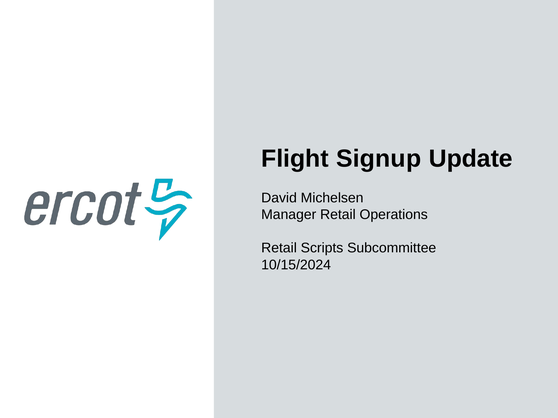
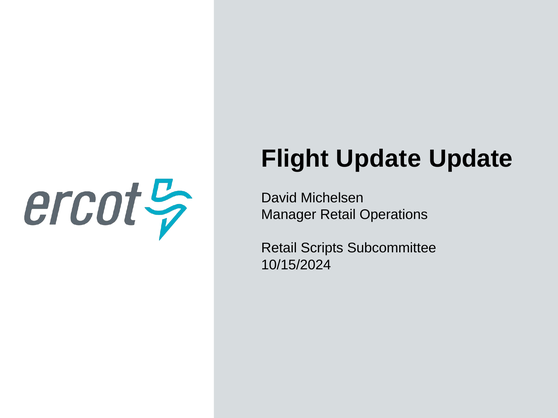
Flight Signup: Signup -> Update (379, 159)
